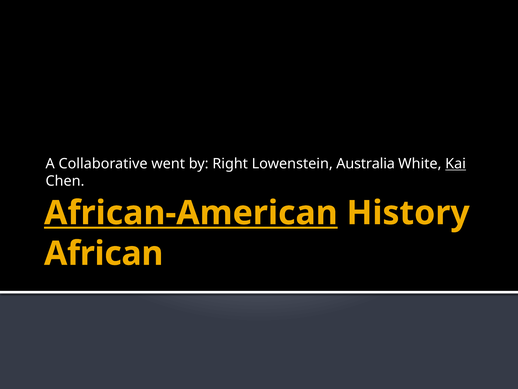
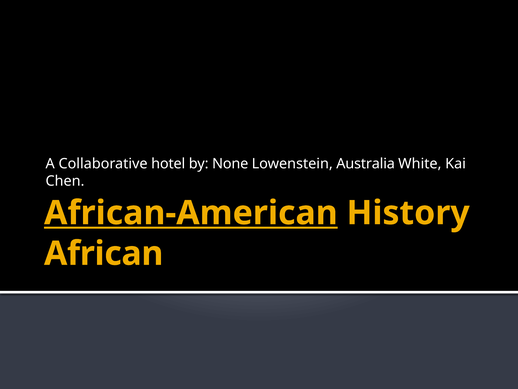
went: went -> hotel (168, 164)
Right: Right -> None (230, 164)
Kai underline: present -> none (456, 164)
